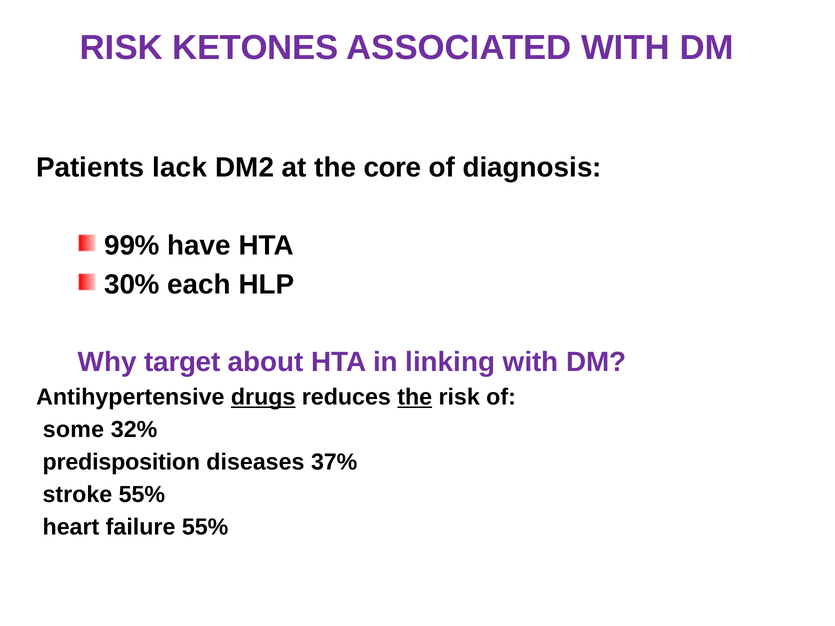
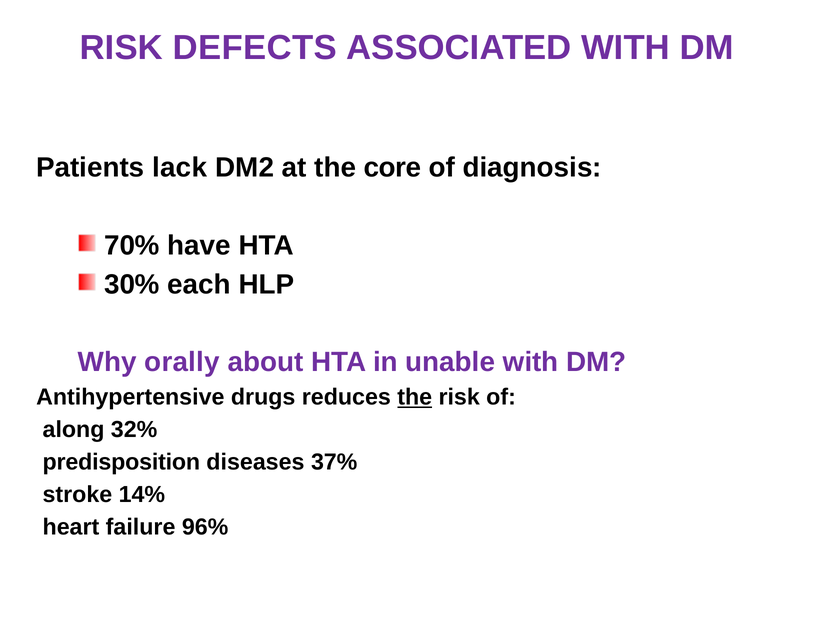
KETONES: KETONES -> DEFECTS (255, 48)
99%: 99% -> 70% (132, 245)
target: target -> orally (182, 362)
linking: linking -> unable (450, 362)
drugs underline: present -> none (263, 397)
some: some -> along (74, 430)
stroke 55%: 55% -> 14% (142, 495)
failure 55%: 55% -> 96% (205, 527)
